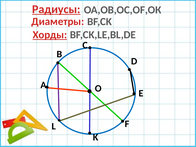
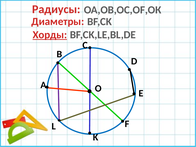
Радиусы underline: present -> none (56, 9)
